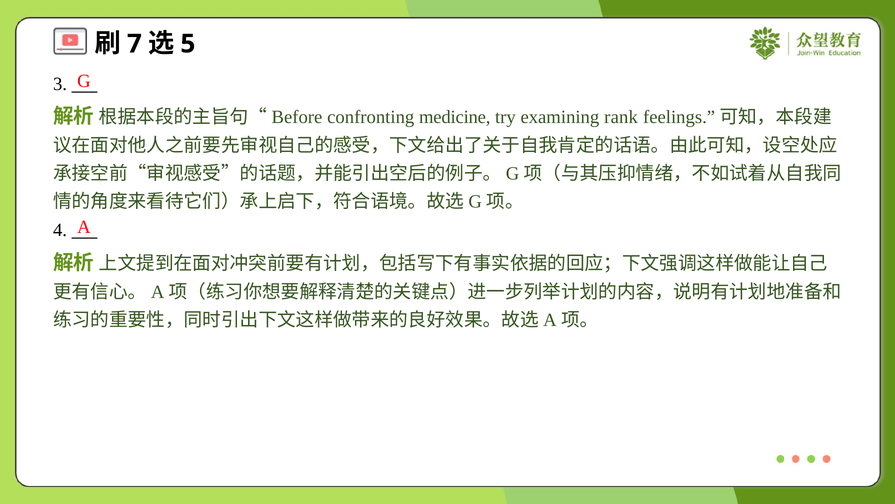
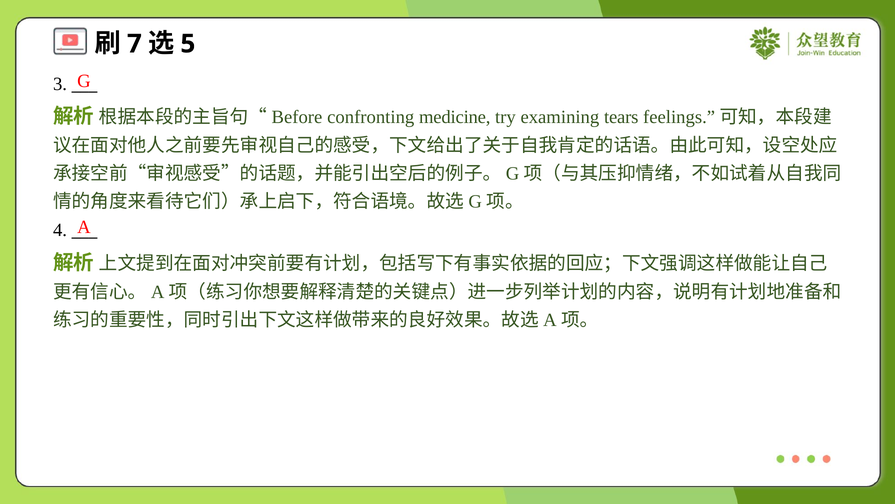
rank: rank -> tears (621, 117)
